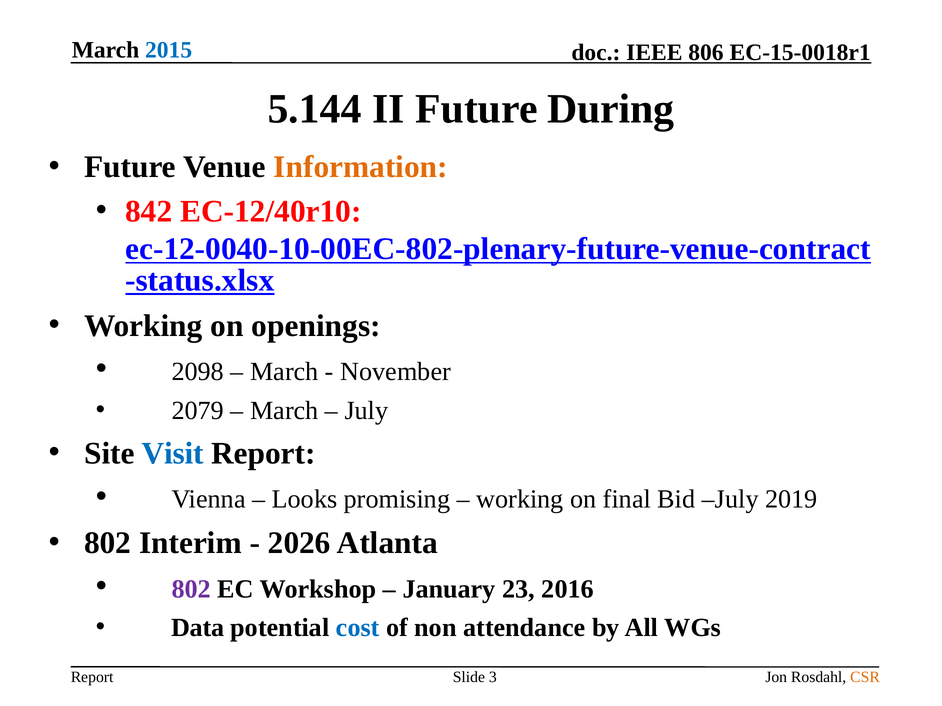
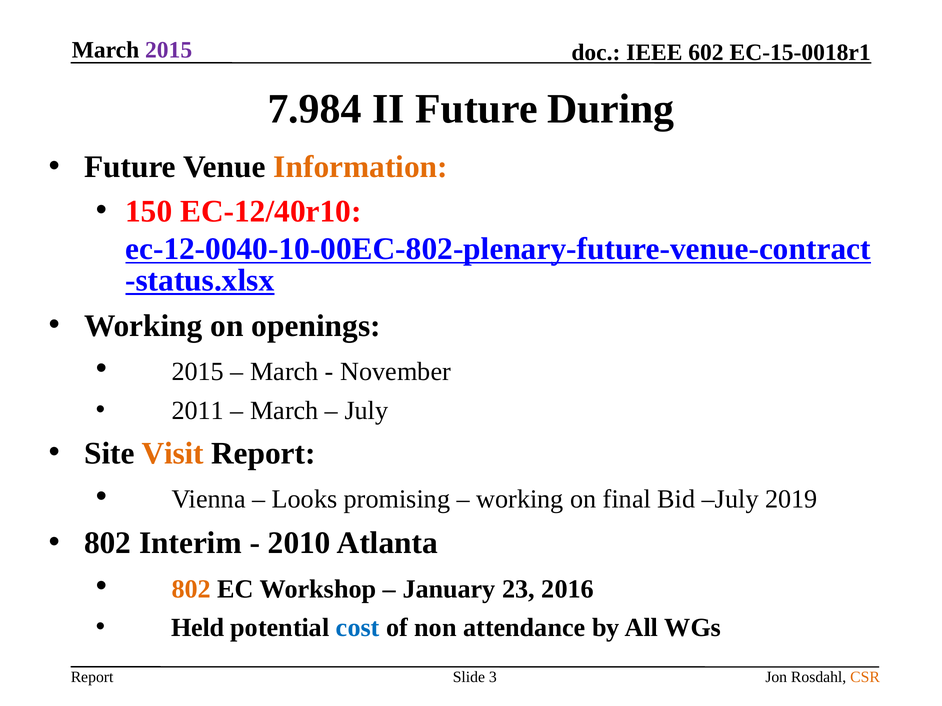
2015 colour: blue -> purple (169, 50)
806: 806 -> 602 (706, 52)
5.144: 5.144 -> 7.984 (315, 109)
842: 842 -> 150 (149, 211)
2098: 2098 -> 2015 (198, 372)
2079: 2079 -> 2011 (198, 411)
Visit colour: blue -> orange (173, 454)
2026: 2026 -> 2010 (299, 543)
802 colour: purple -> orange (191, 589)
Data: Data -> Held (198, 628)
